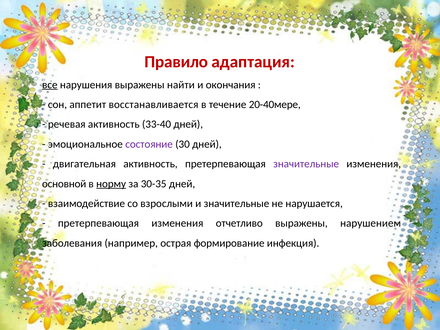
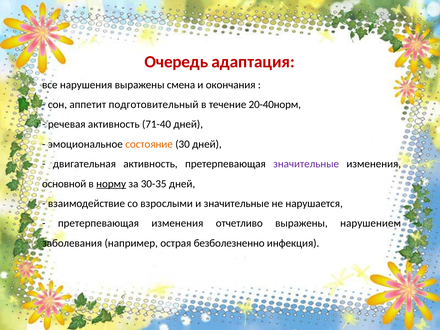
Правило: Правило -> Очередь (176, 62)
все underline: present -> none (50, 85)
найти: найти -> смена (181, 85)
восстанавливается: восстанавливается -> подготовительный (154, 105)
20-40мере: 20-40мере -> 20-40норм (275, 105)
33-40: 33-40 -> 71-40 (157, 124)
состояние colour: purple -> orange (149, 144)
формирование: формирование -> безболезненно (229, 243)
